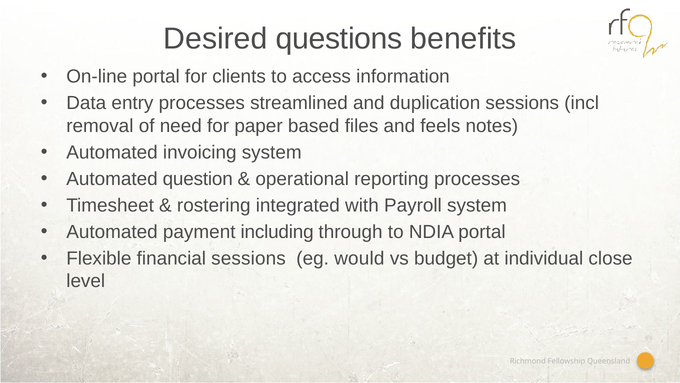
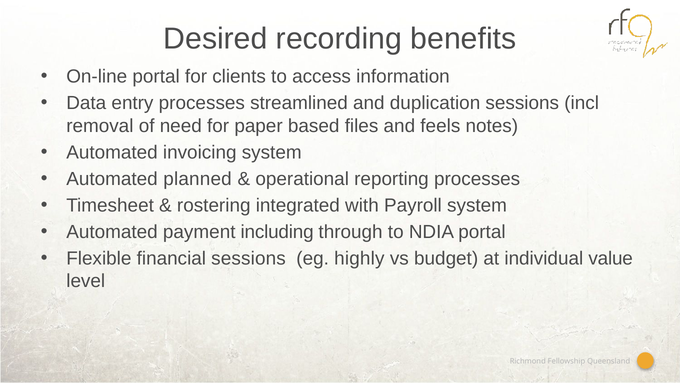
questions: questions -> recording (339, 39)
question: question -> planned (198, 179)
would: would -> highly (359, 258)
close: close -> value (611, 258)
